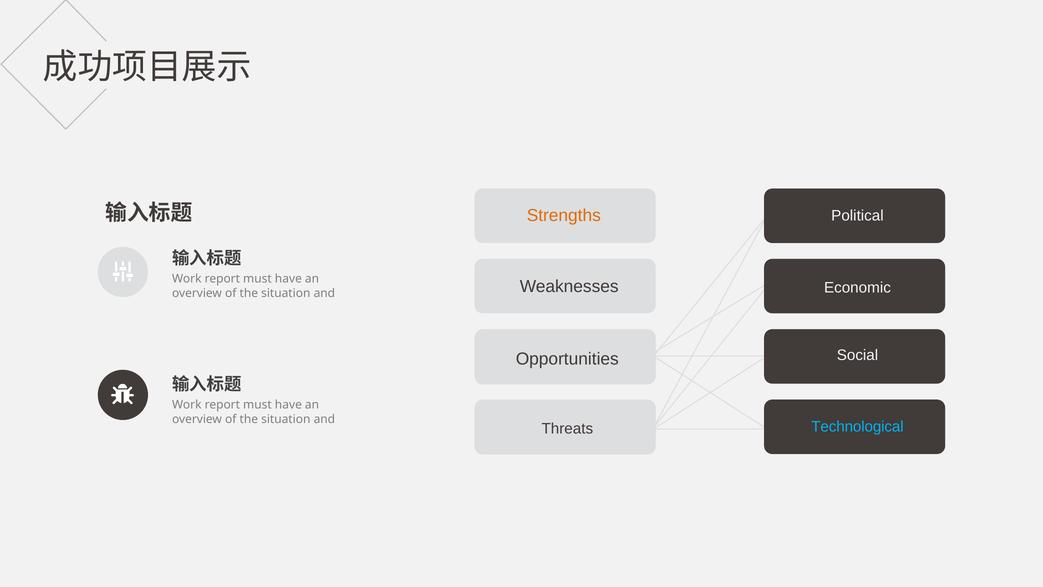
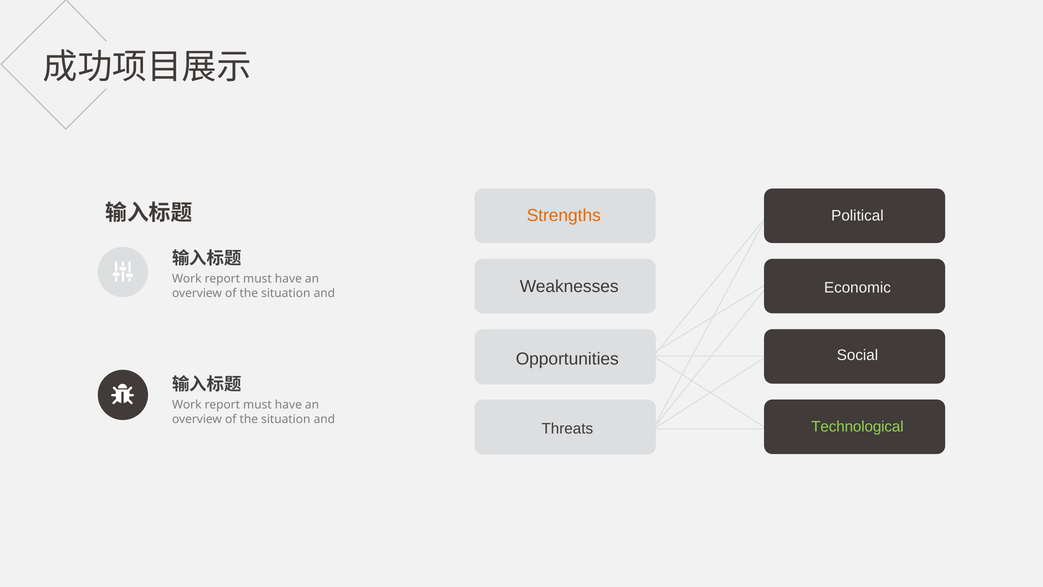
Technological colour: light blue -> light green (857, 427)
